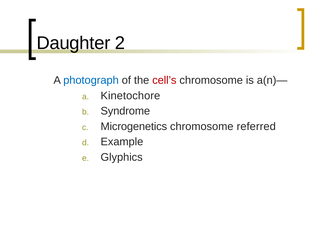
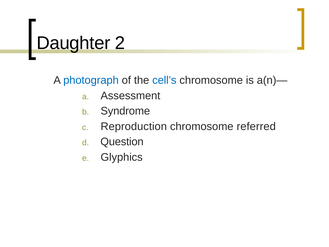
cell’s colour: red -> blue (164, 80)
Kinetochore: Kinetochore -> Assessment (130, 96)
Microgenetics: Microgenetics -> Reproduction (134, 126)
Example: Example -> Question (122, 142)
